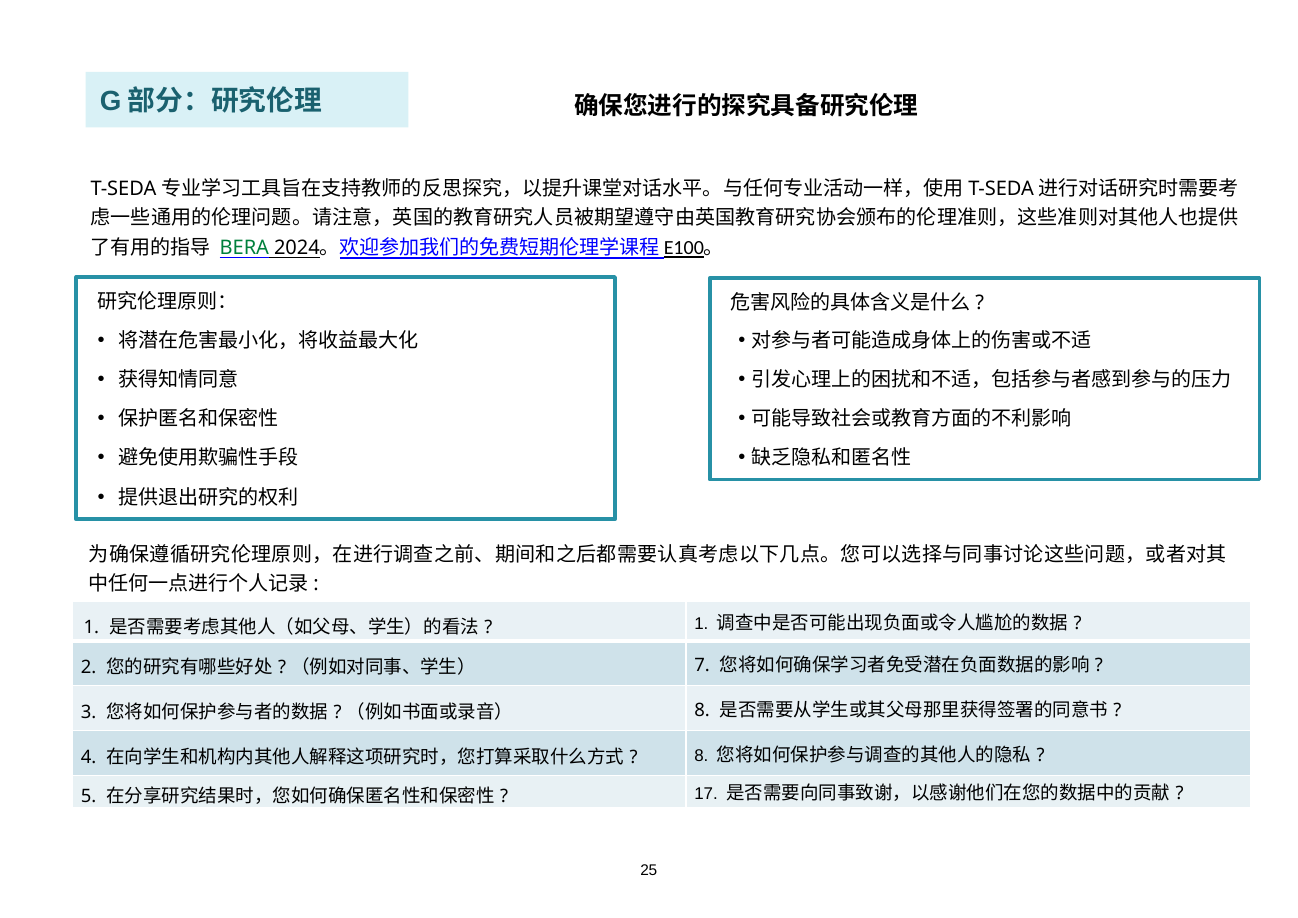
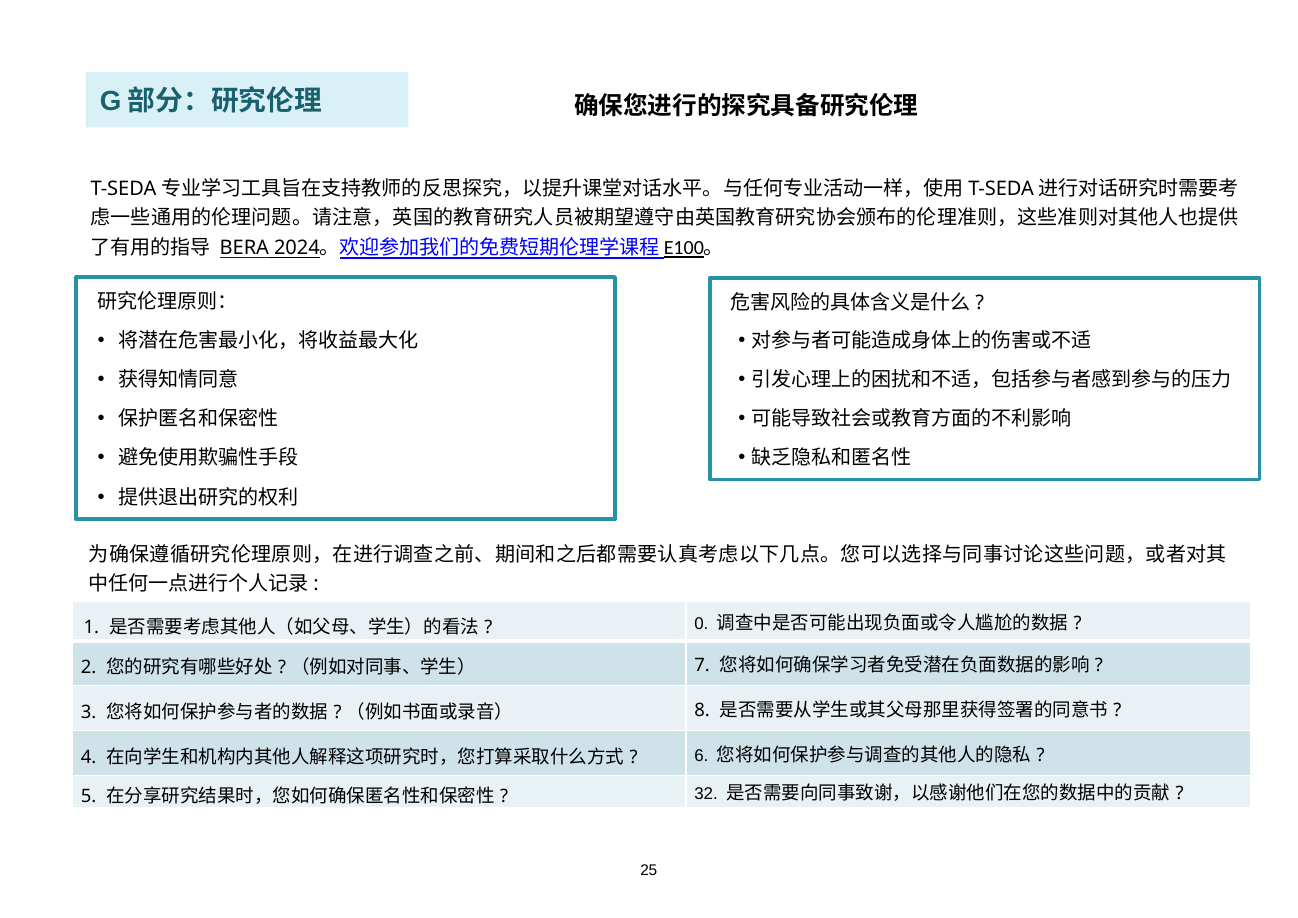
BERA colour: green -> black (244, 248)
1: 1 -> 0 (701, 624)
8: 8 -> 6 (701, 756)
17: 17 -> 32 (706, 794)
